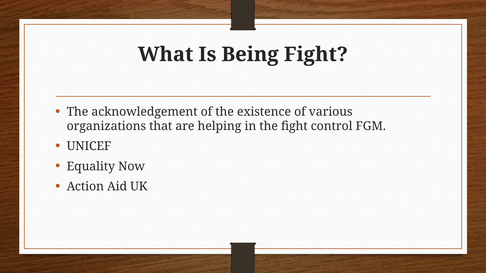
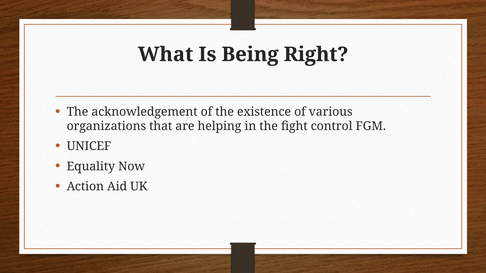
Being Fight: Fight -> Right (316, 55)
